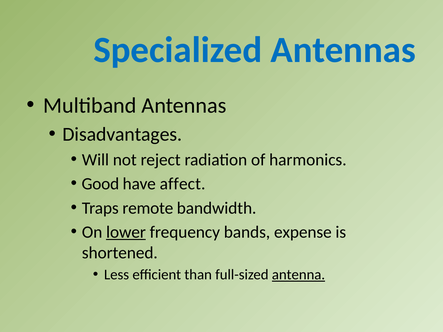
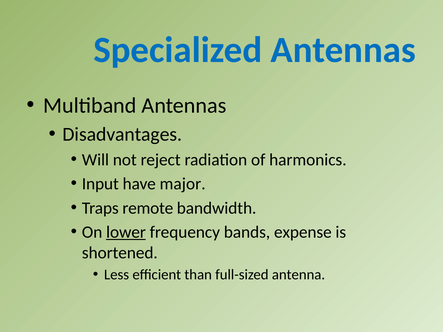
Good: Good -> Input (100, 184)
affect: affect -> major (183, 184)
antenna underline: present -> none (298, 275)
